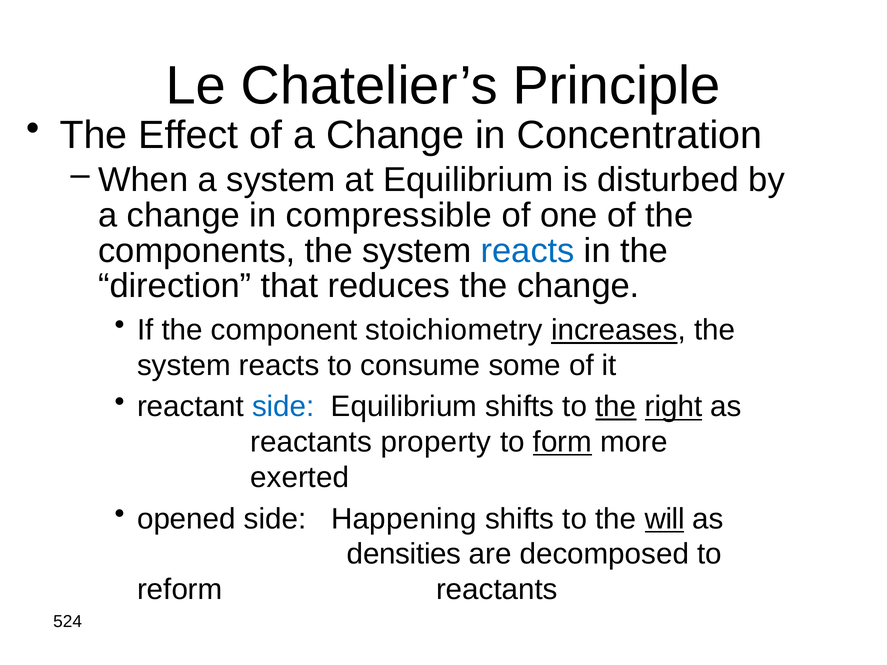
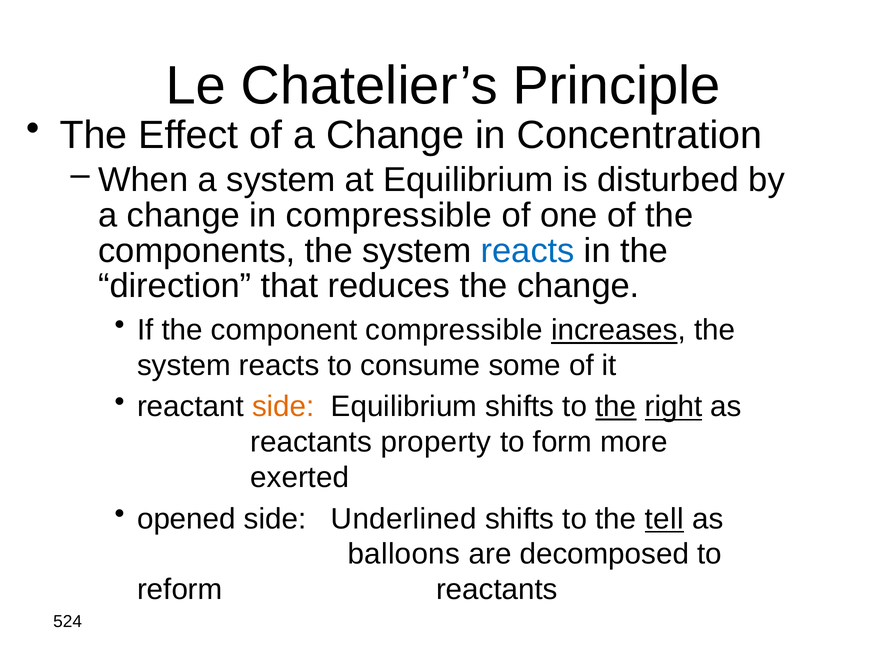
component stoichiometry: stoichiometry -> compressible (454, 330)
side colour: blue -> orange (283, 407)
form underline: present -> none (562, 442)
Happening: Happening -> Underlined (404, 519)
will: will -> tell (664, 519)
densities: densities -> balloons (404, 554)
